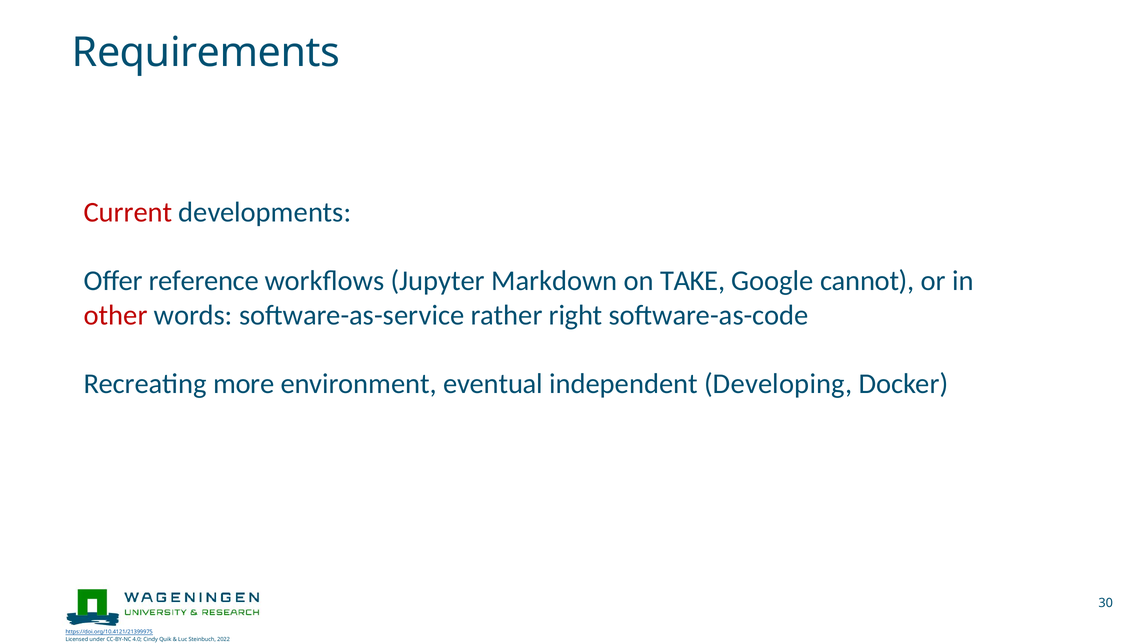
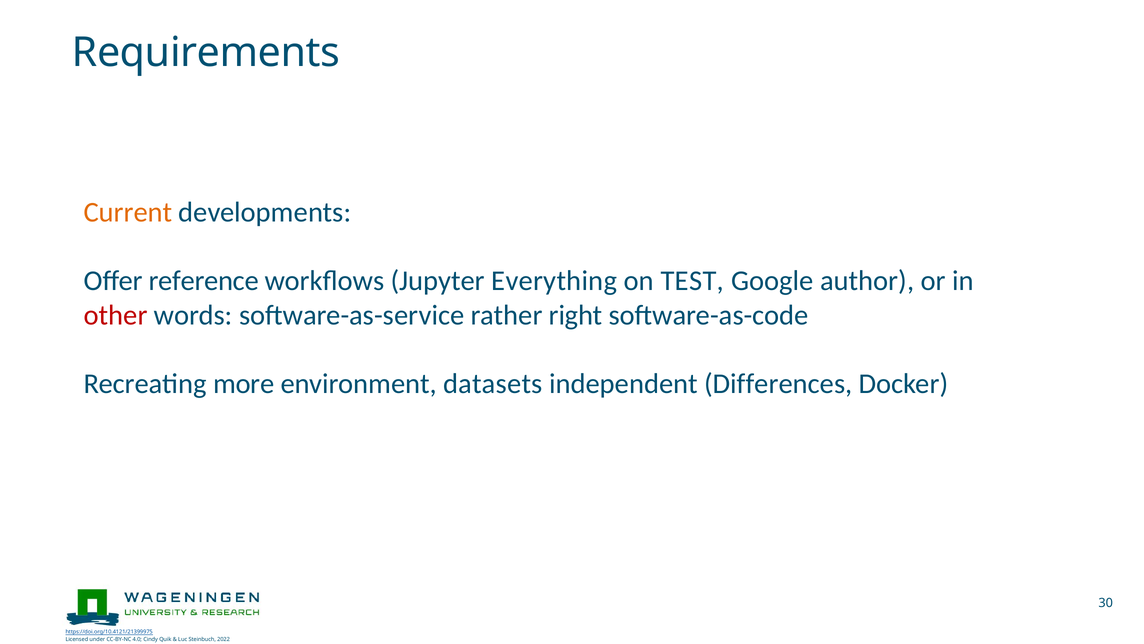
Current colour: red -> orange (128, 212)
Markdown: Markdown -> Everything (554, 281)
TAKE: TAKE -> TEST (692, 281)
cannot: cannot -> author (867, 281)
eventual: eventual -> datasets (493, 384)
Developing: Developing -> Differences (778, 384)
